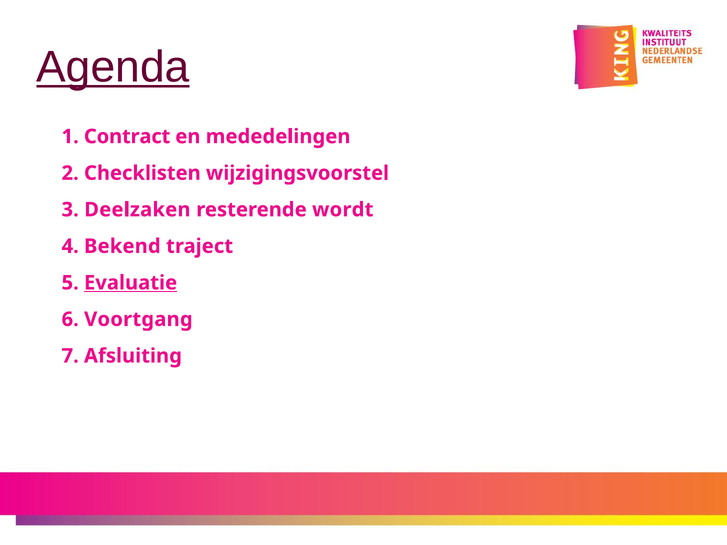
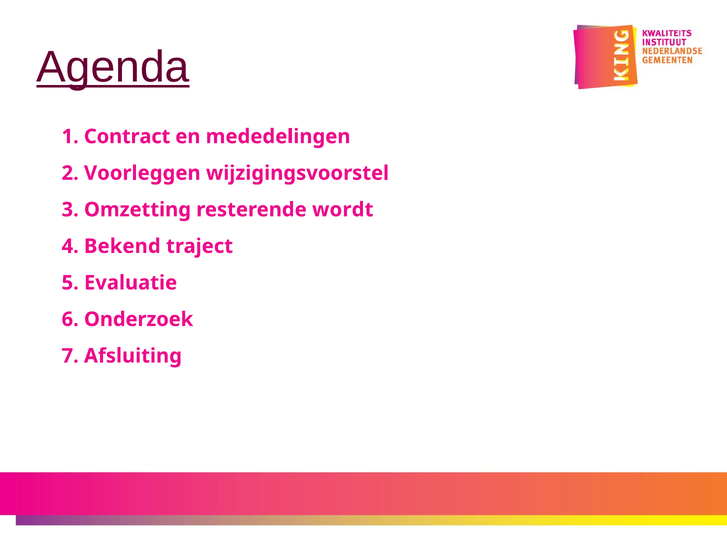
Checklisten: Checklisten -> Voorleggen (142, 173)
Deelzaken: Deelzaken -> Omzetting (137, 210)
Evaluatie underline: present -> none (131, 283)
Voortgang: Voortgang -> Onderzoek (139, 320)
